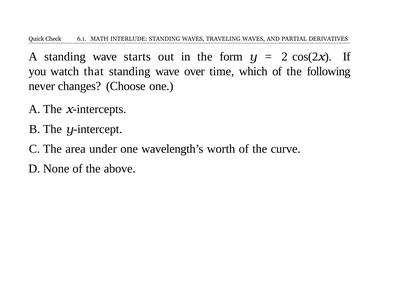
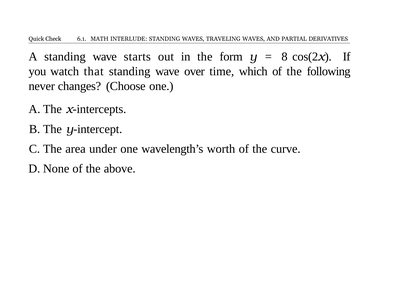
2: 2 -> 8 (284, 57)
